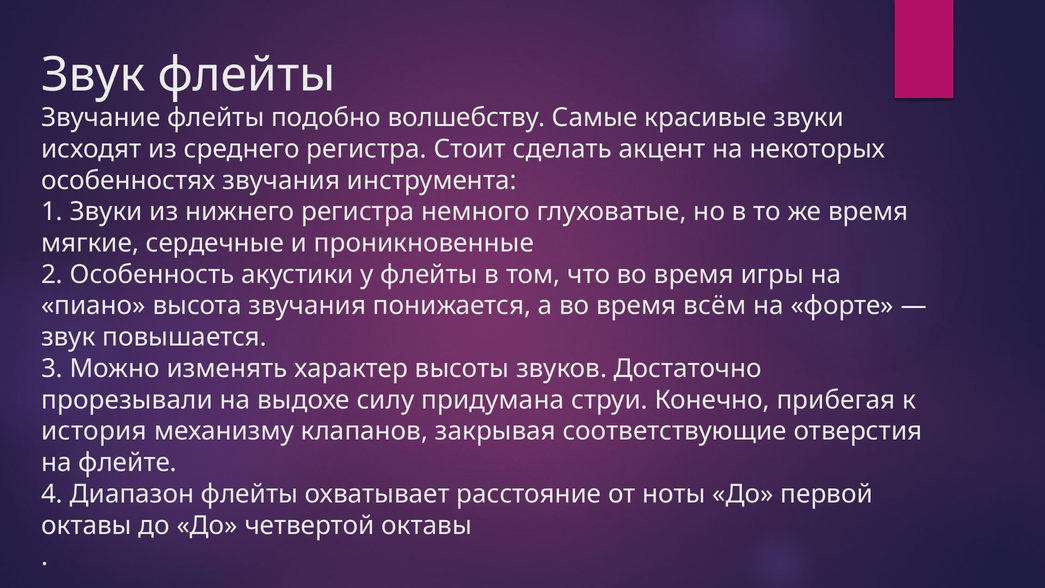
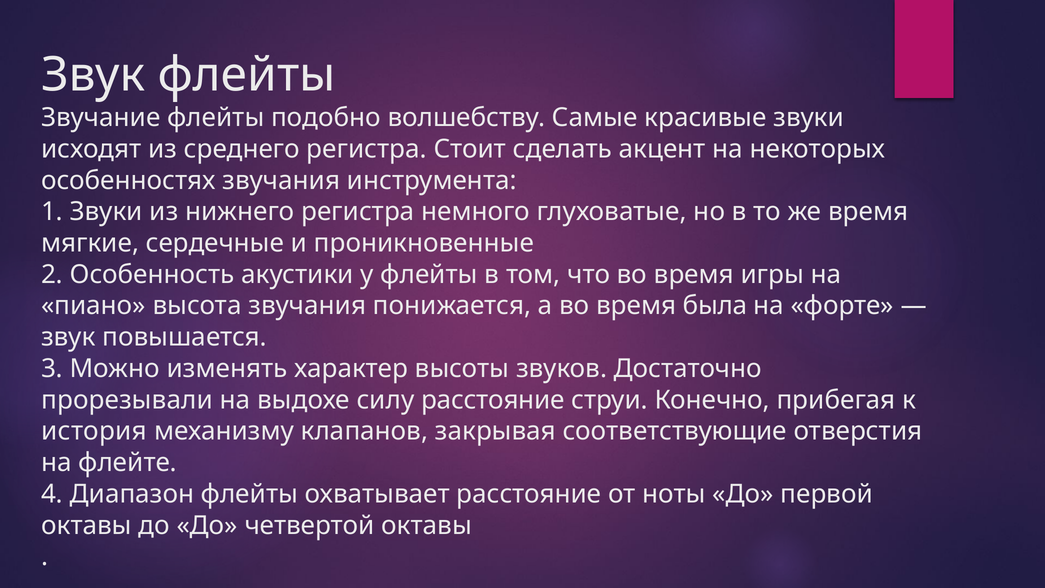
всём: всём -> была (715, 306)
силу придумана: придумана -> расстояние (493, 400)
